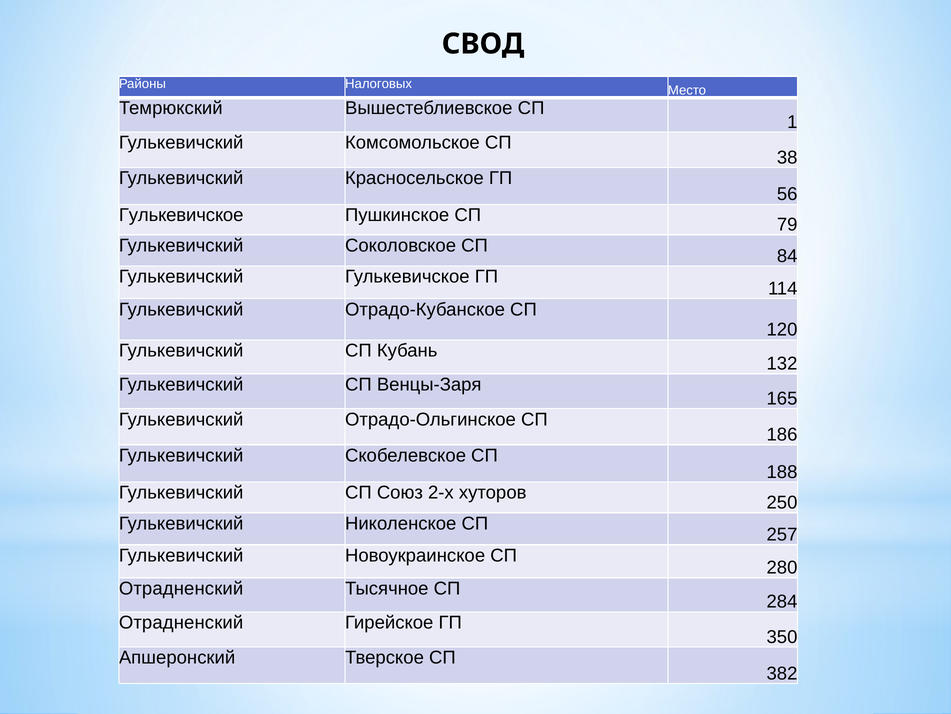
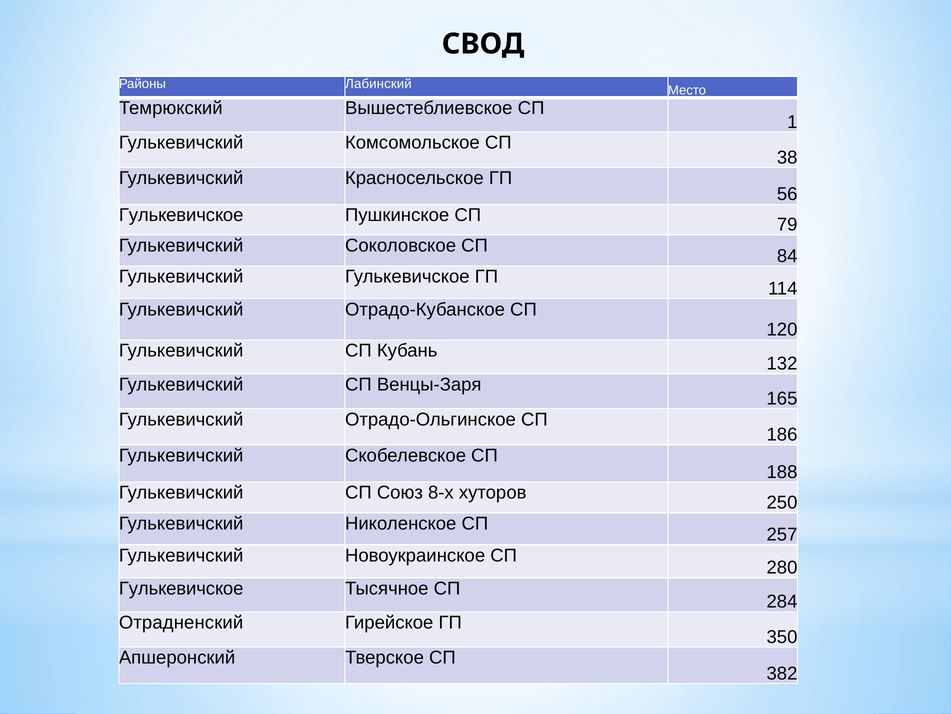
Налоговых: Налоговых -> Лабинский (378, 84)
2-х: 2-х -> 8-х (441, 492)
Отрадненский: Отрадненский -> Гулькевичское (181, 588)
